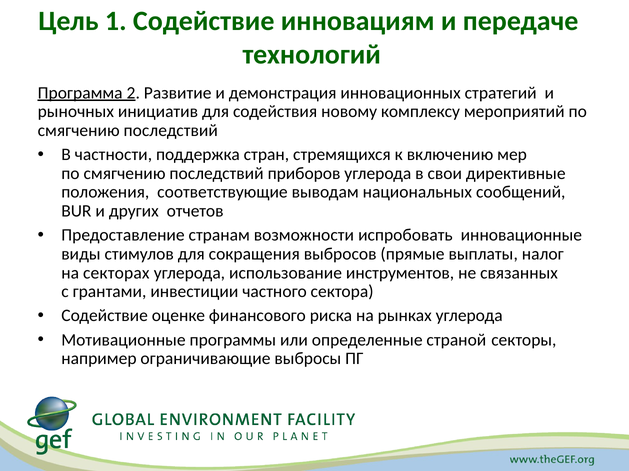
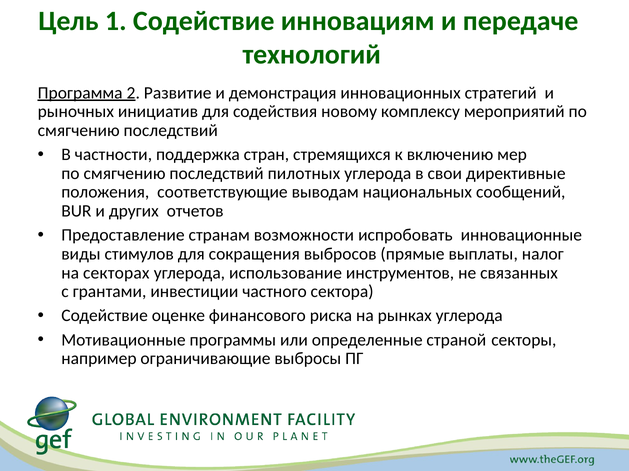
приборов: приборов -> пилотных (304, 174)
